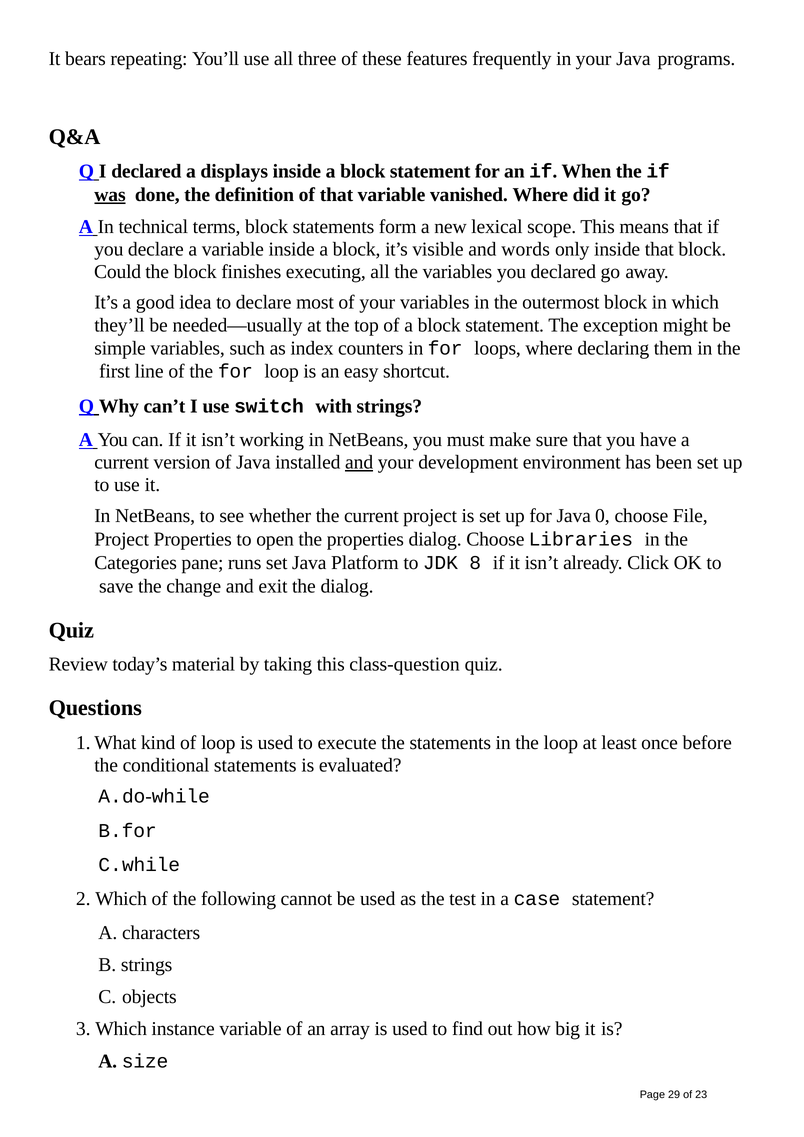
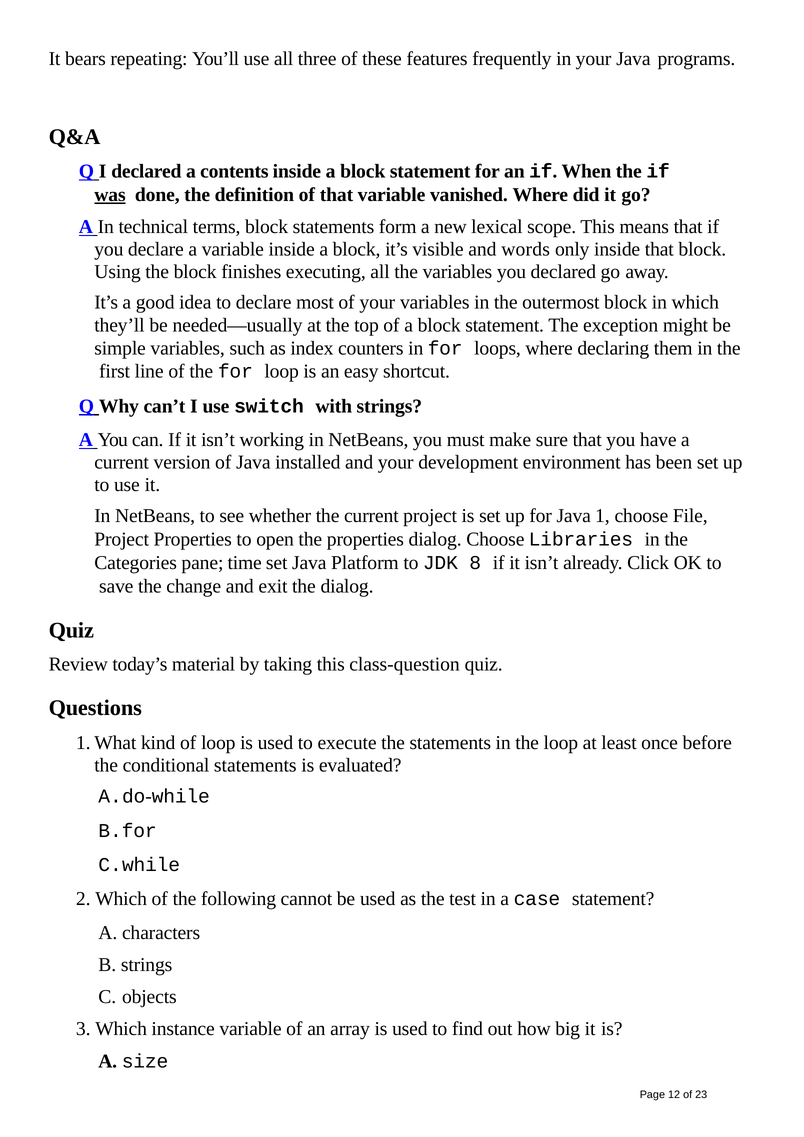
displays: displays -> contents (234, 172)
Could: Could -> Using (118, 272)
and underline: present -> none (359, 463)
0: 0 -> 1 (602, 516)
runs: runs -> time (245, 563)
29: 29 -> 12 (674, 1095)
